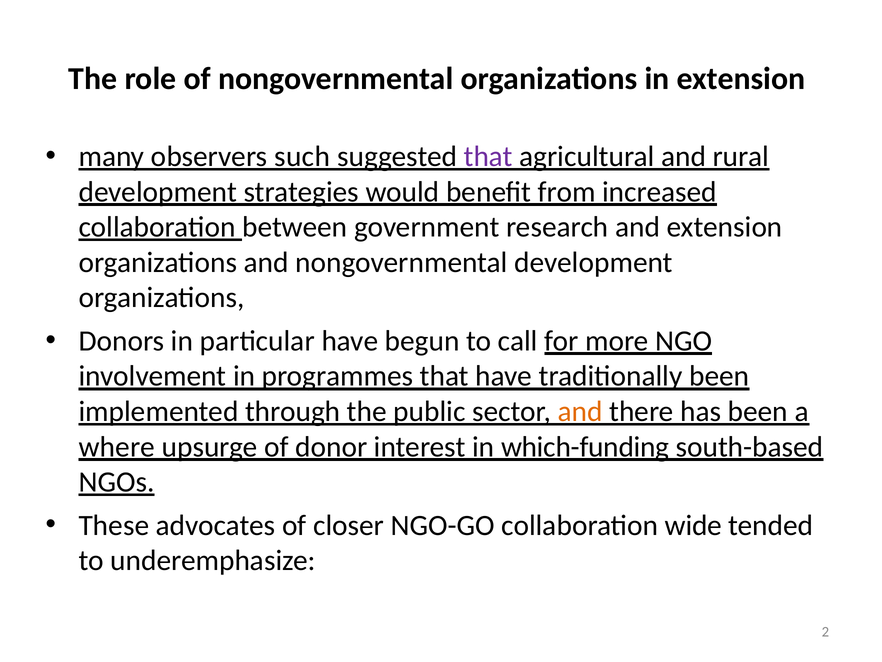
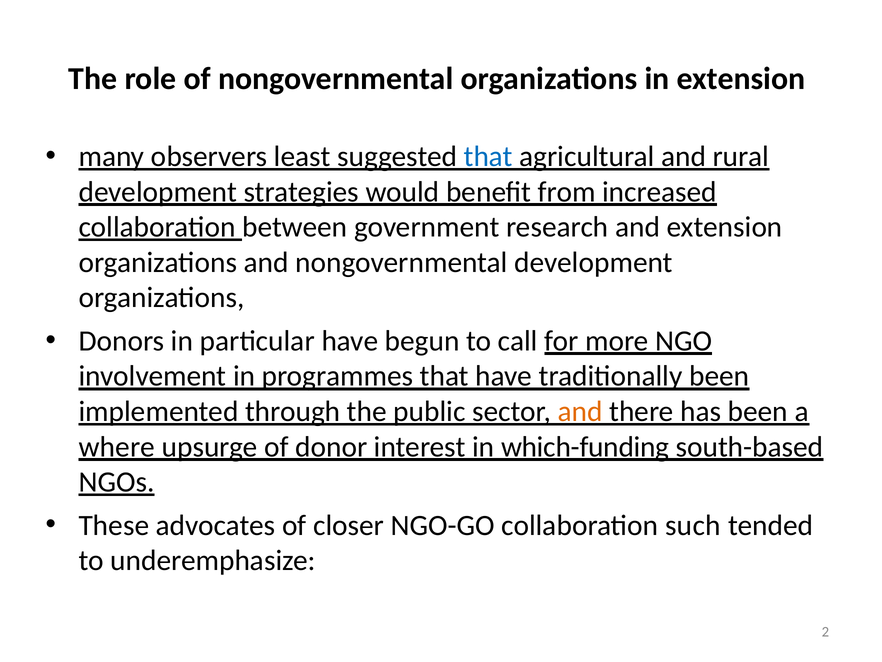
such: such -> least (302, 156)
that colour: purple -> blue (488, 156)
wide: wide -> such (693, 525)
